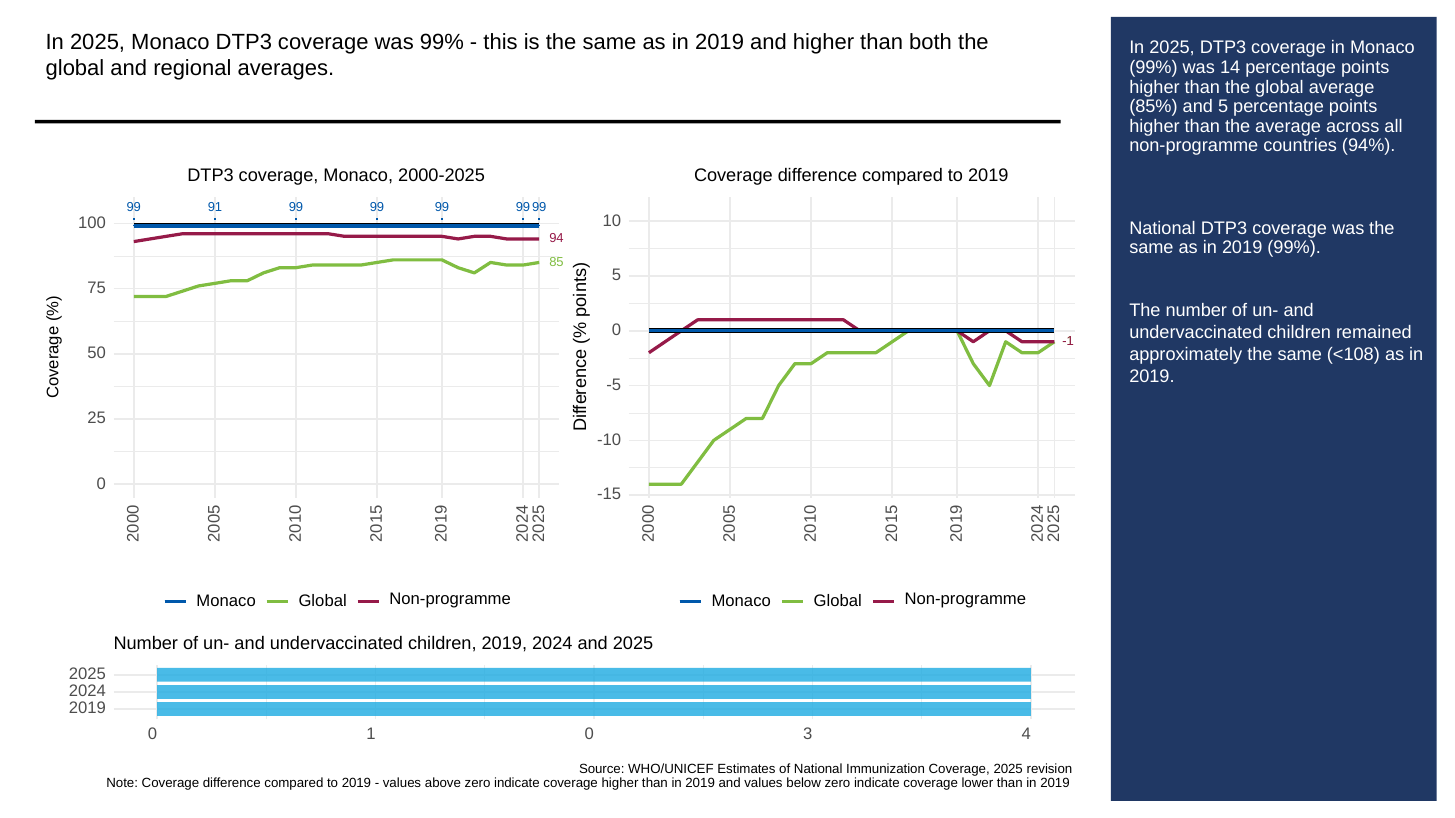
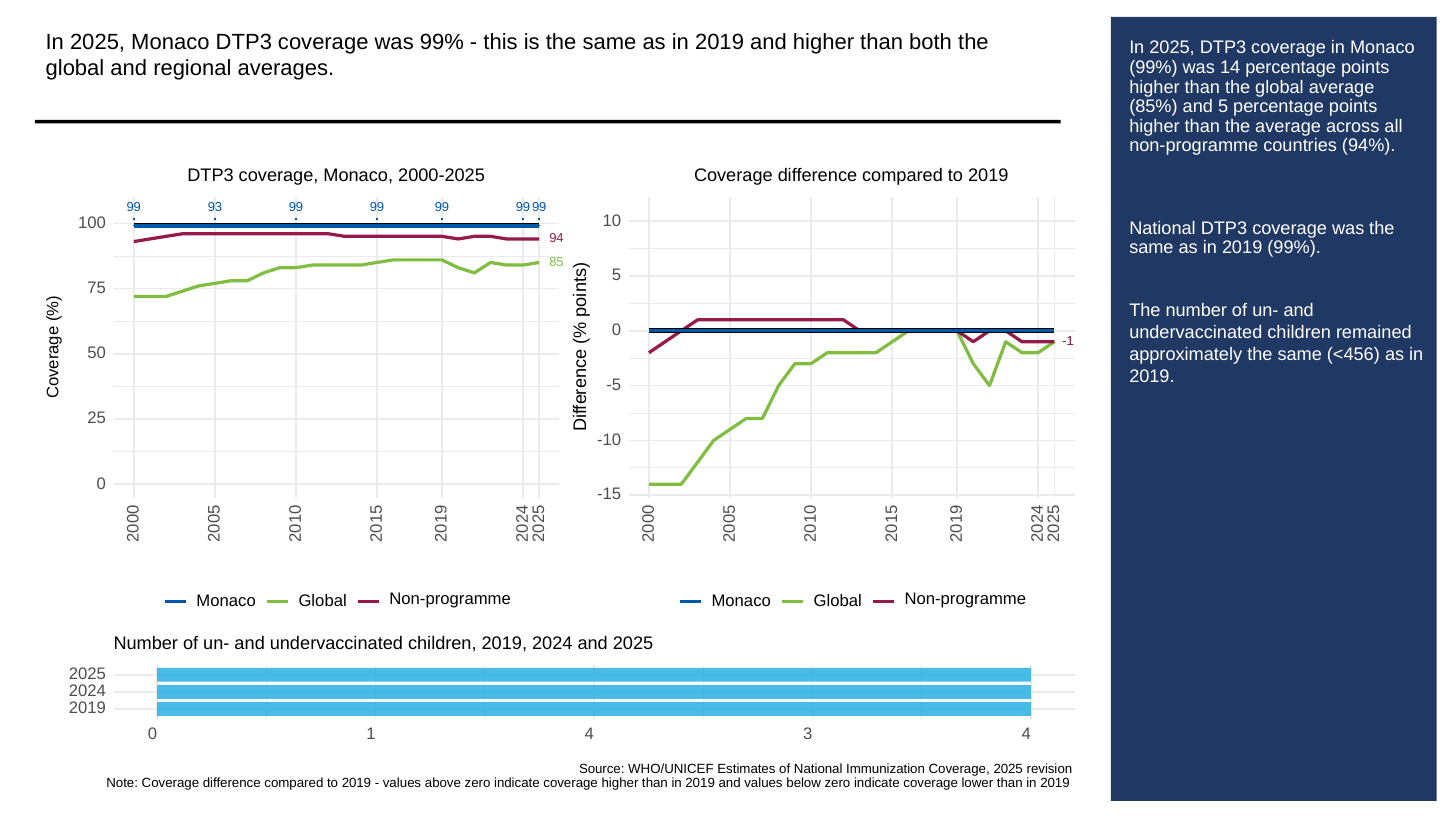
91: 91 -> 93 (215, 207)
<108: <108 -> <456 (1353, 355)
0: 0 -> 4 (589, 734)
